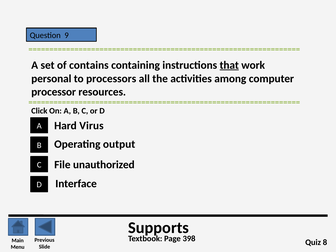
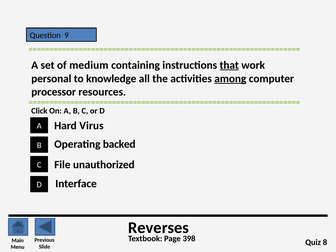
contains: contains -> medium (89, 65)
processors: processors -> knowledge (111, 79)
among underline: none -> present (230, 79)
output: output -> backed (119, 144)
Supports: Supports -> Reverses (159, 228)
